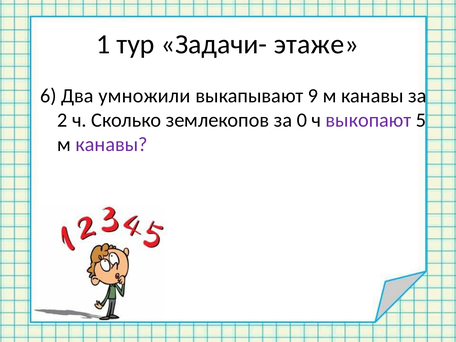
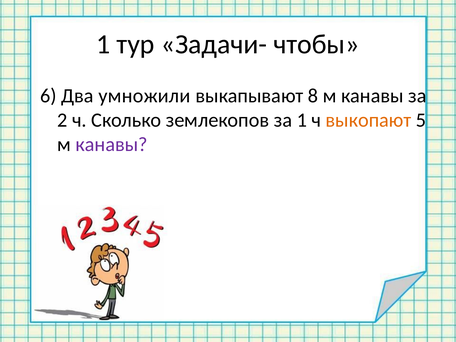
этаже: этаже -> чтобы (316, 44)
9: 9 -> 8 (313, 96)
за 0: 0 -> 1 (302, 120)
выкопают colour: purple -> orange (368, 120)
